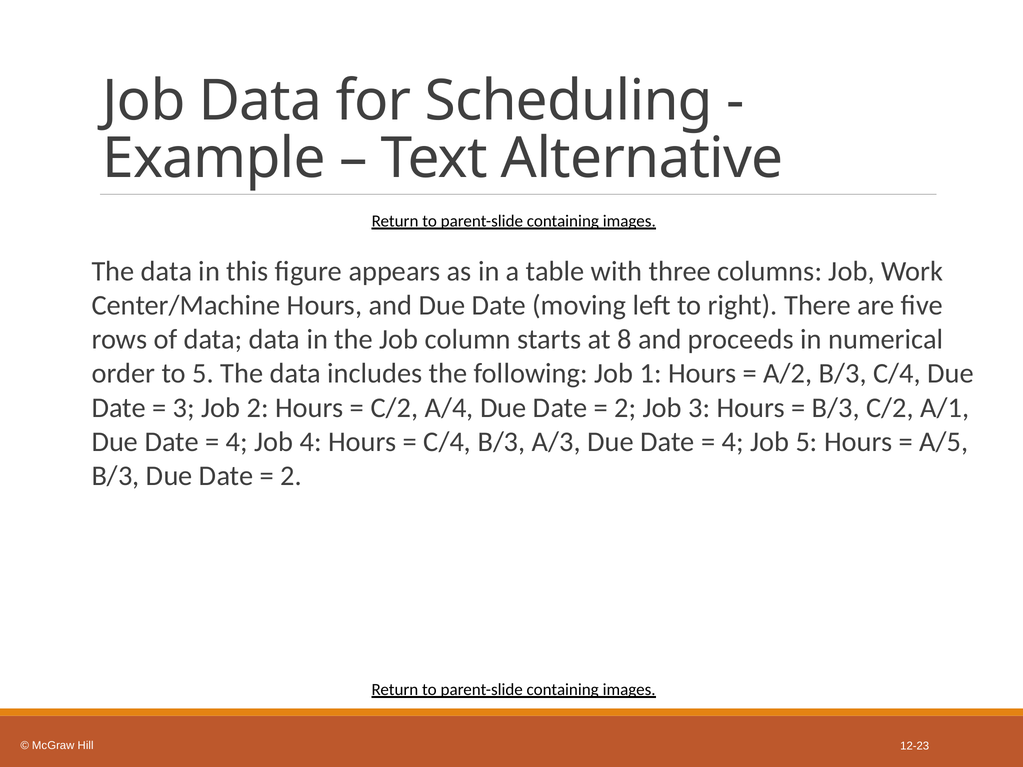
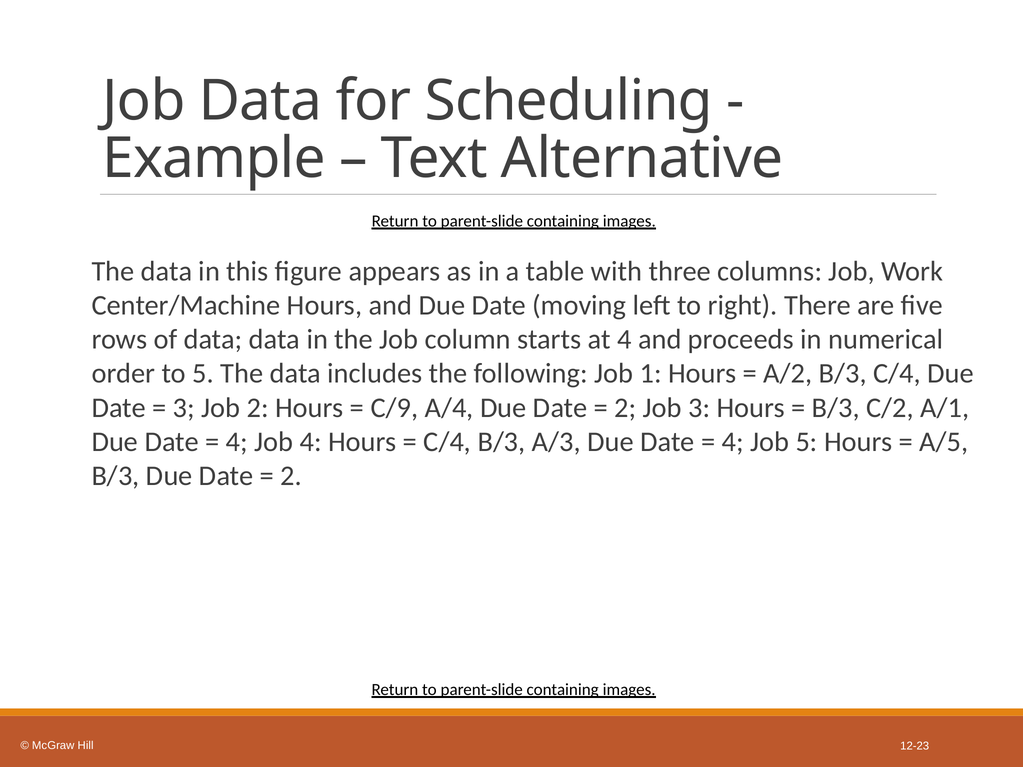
at 8: 8 -> 4 (624, 340)
C/2: C/2 -> C/9 (394, 408)
